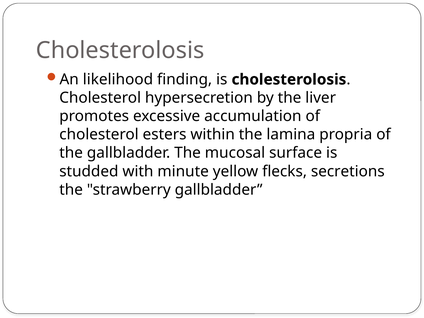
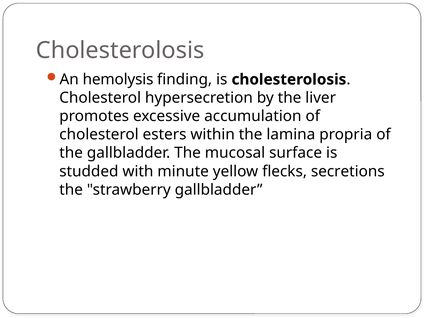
likelihood: likelihood -> hemolysis (118, 79)
